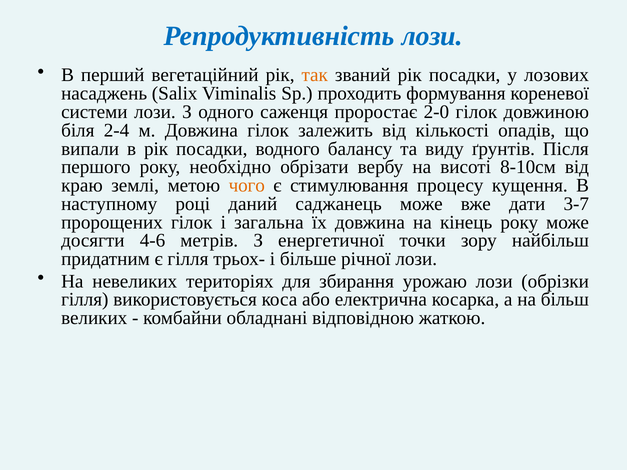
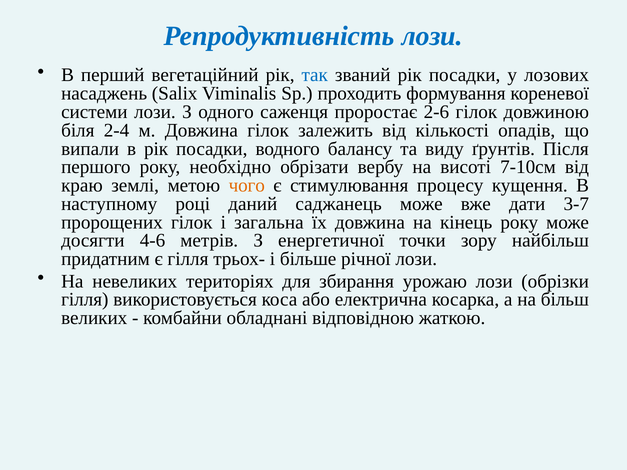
так colour: orange -> blue (315, 75)
2-0: 2-0 -> 2-6 (436, 112)
8-10см: 8-10см -> 7-10см (528, 167)
